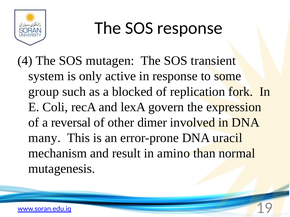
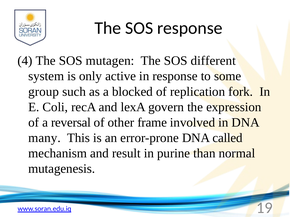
transient: transient -> different (213, 61)
dimer: dimer -> frame (152, 123)
uracil: uracil -> called (228, 138)
amino: amino -> purine (174, 154)
